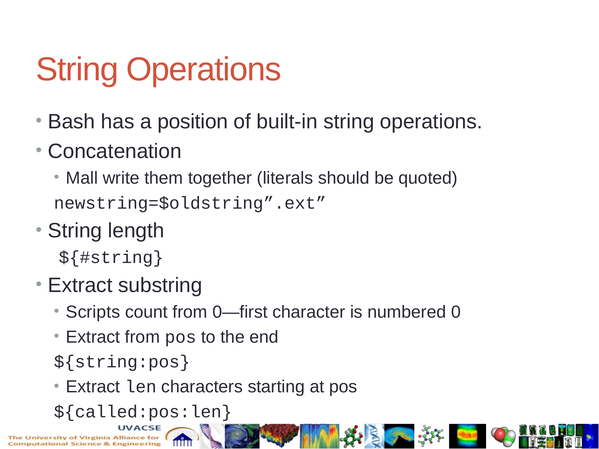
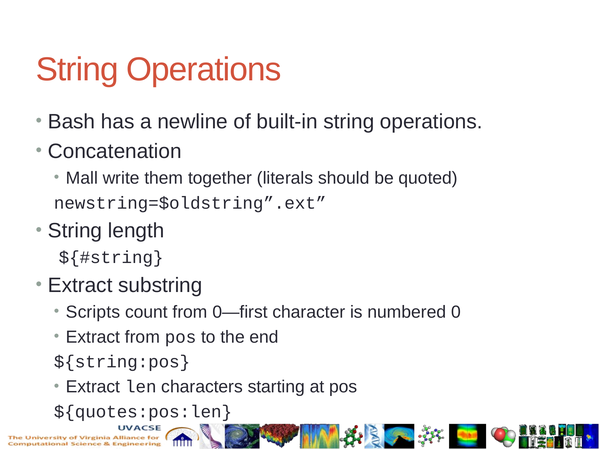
position: position -> newline (193, 122)
${called:pos:len: ${called:pos:len -> ${quotes:pos:len (143, 412)
